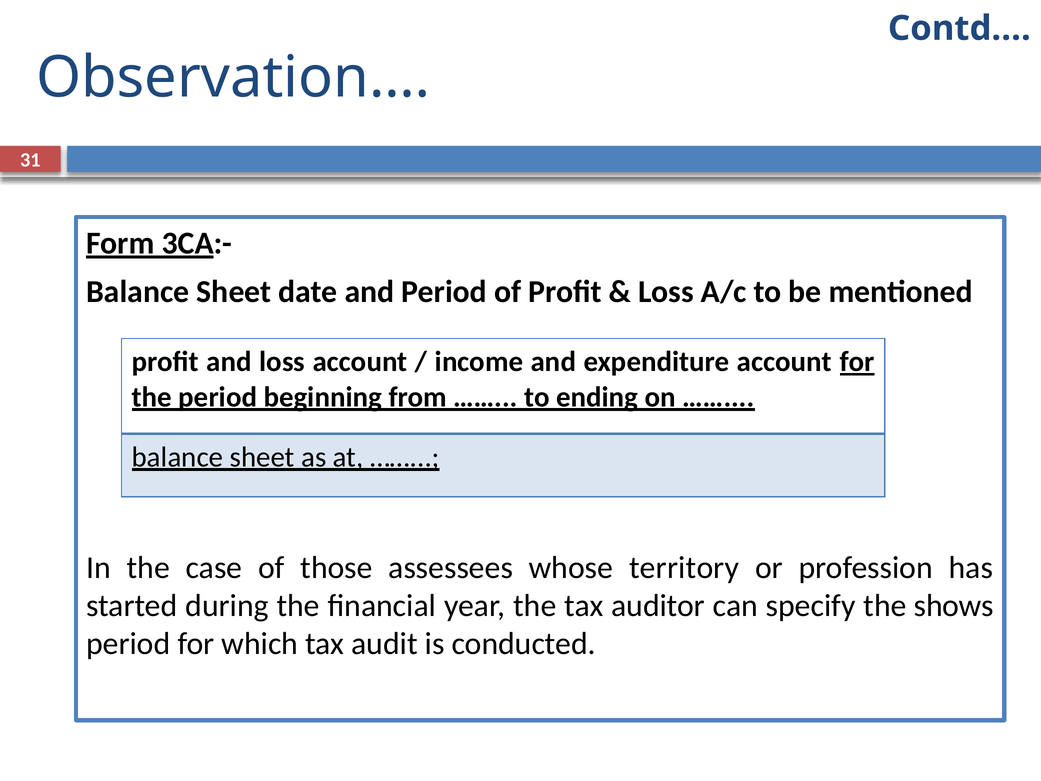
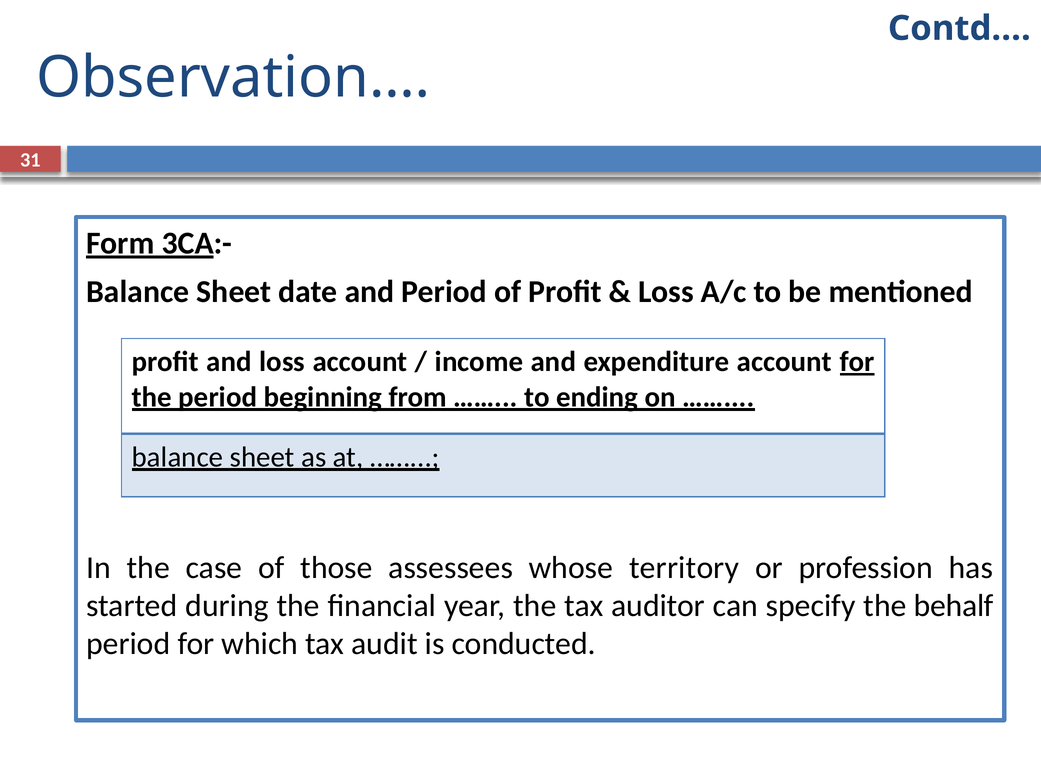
shows: shows -> behalf (954, 606)
